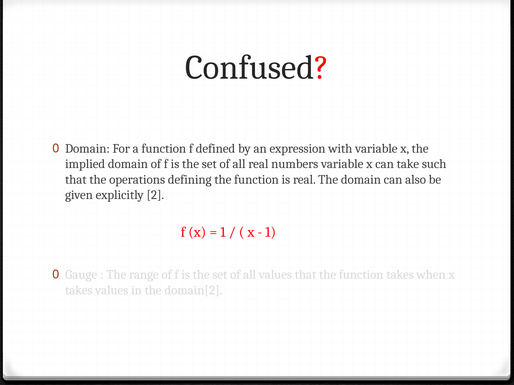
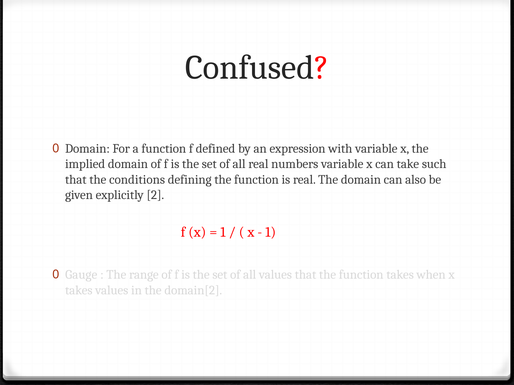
operations: operations -> conditions (137, 180)
